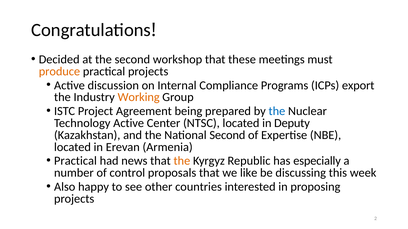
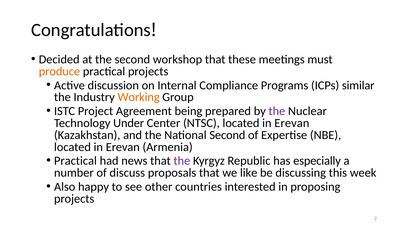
export: export -> similar (358, 85)
the colour: blue -> purple (277, 111)
Technology Active: Active -> Under (129, 123)
NTSC located in Deputy: Deputy -> Erevan (292, 123)
the colour: orange -> purple (182, 161)
control: control -> discuss (127, 173)
